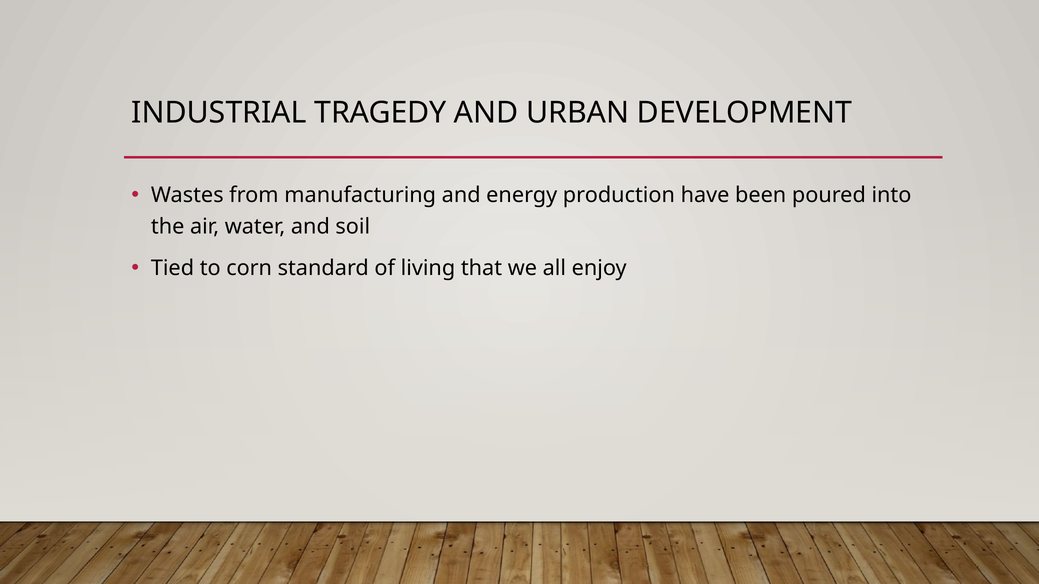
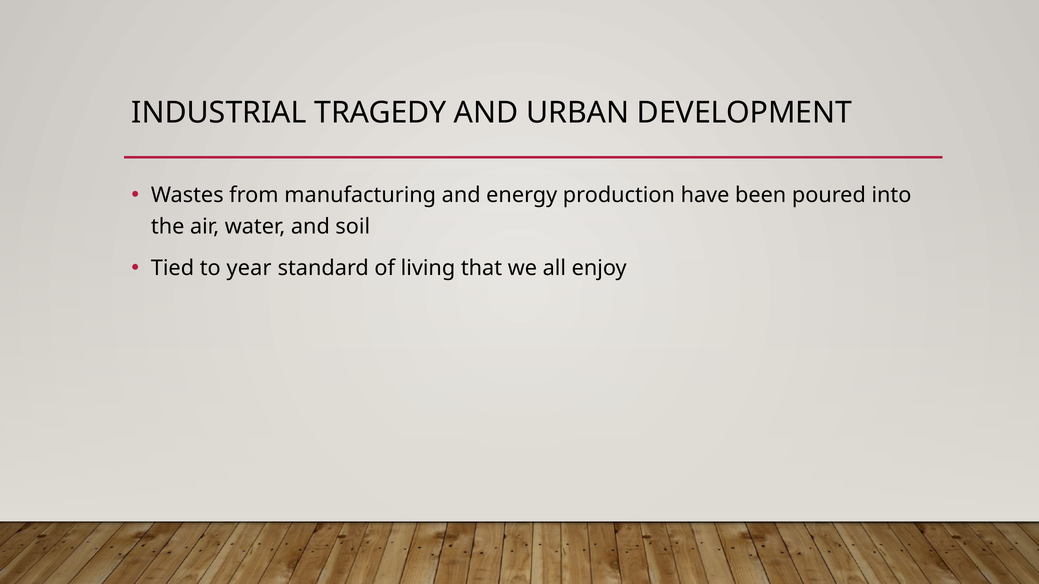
corn: corn -> year (249, 269)
